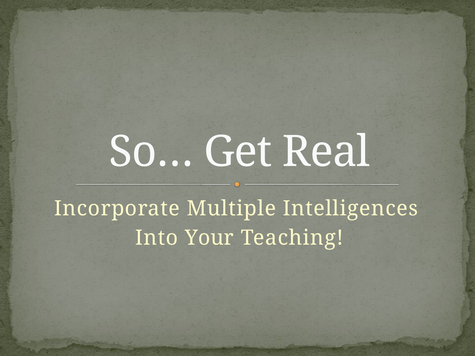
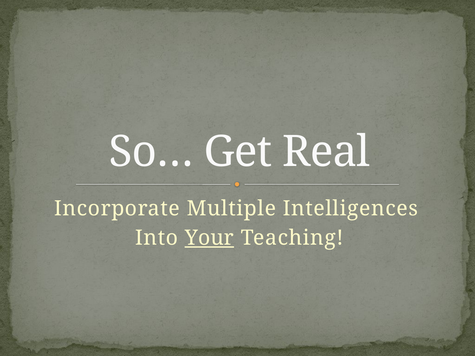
Your underline: none -> present (209, 238)
